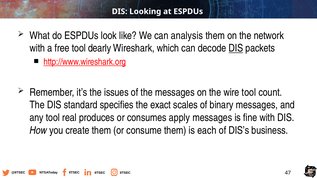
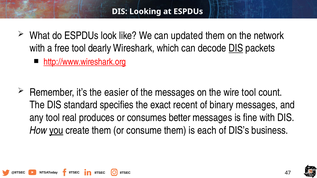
analysis: analysis -> updated (187, 36)
issues: issues -> easier (116, 92)
scales: scales -> recent (185, 105)
apply: apply -> better (180, 118)
you underline: none -> present (56, 131)
